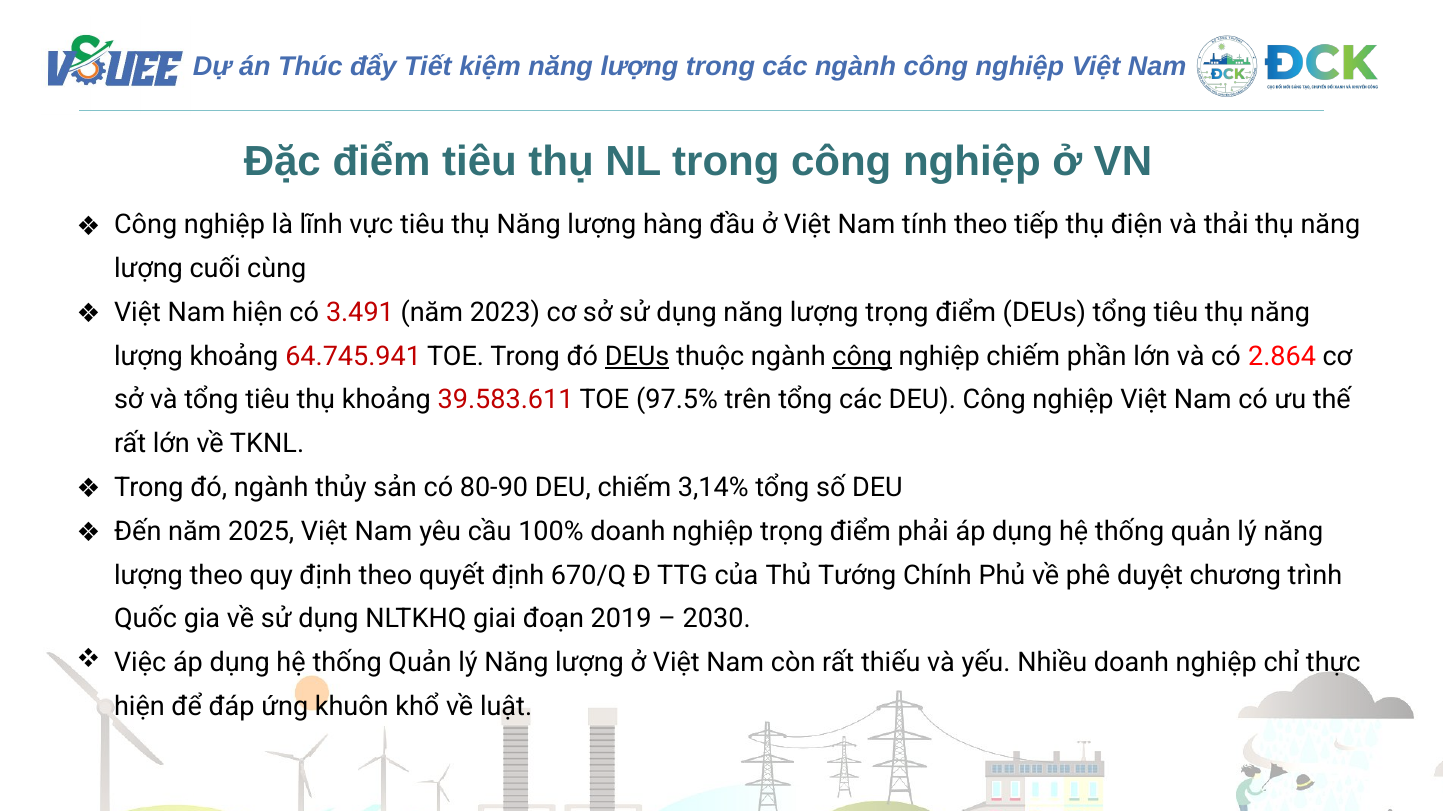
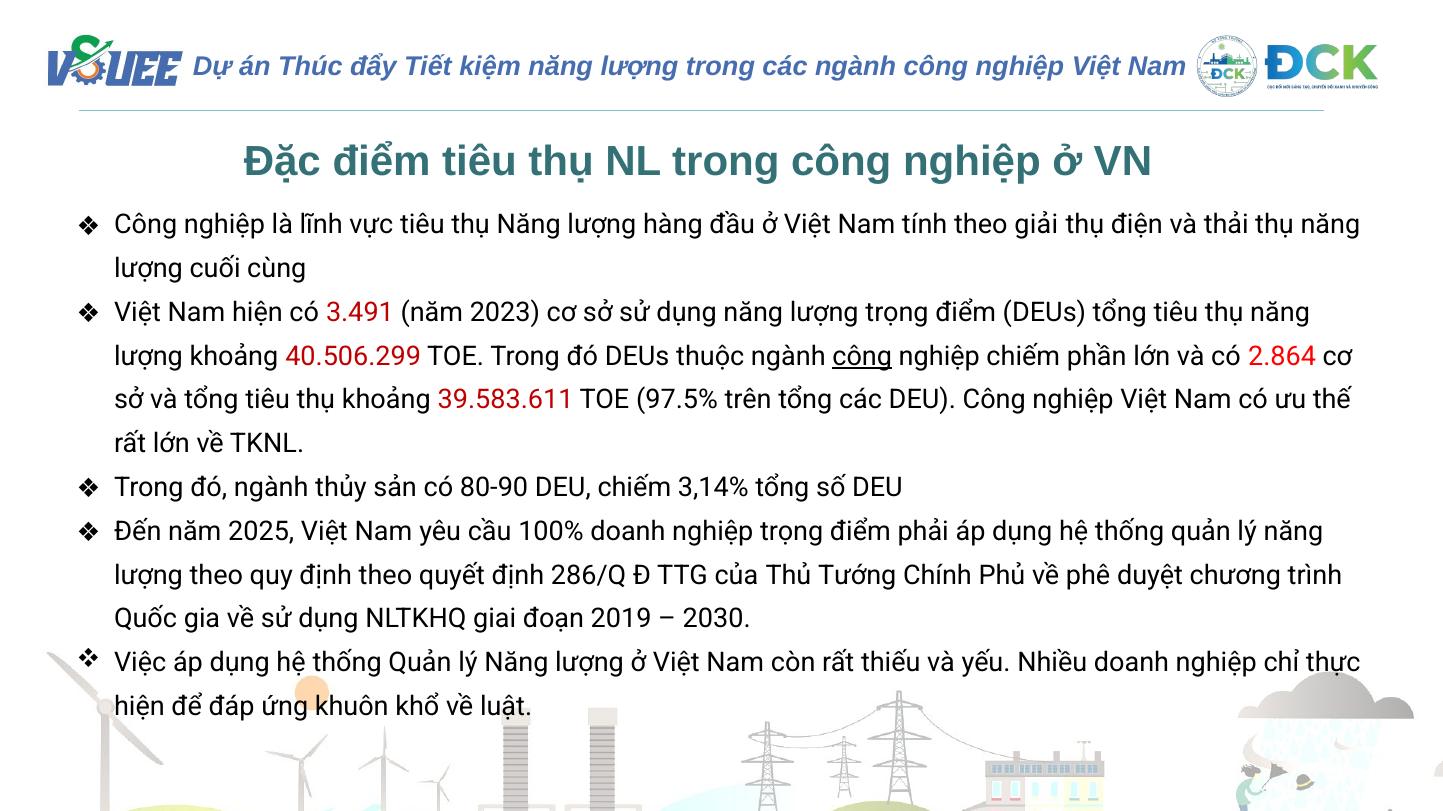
tiếp: tiếp -> giải (1036, 225)
64.745.941: 64.745.941 -> 40.506.299 (353, 357)
DEUs underline: present -> none (637, 357)
670/Q: 670/Q -> 286/Q (589, 576)
